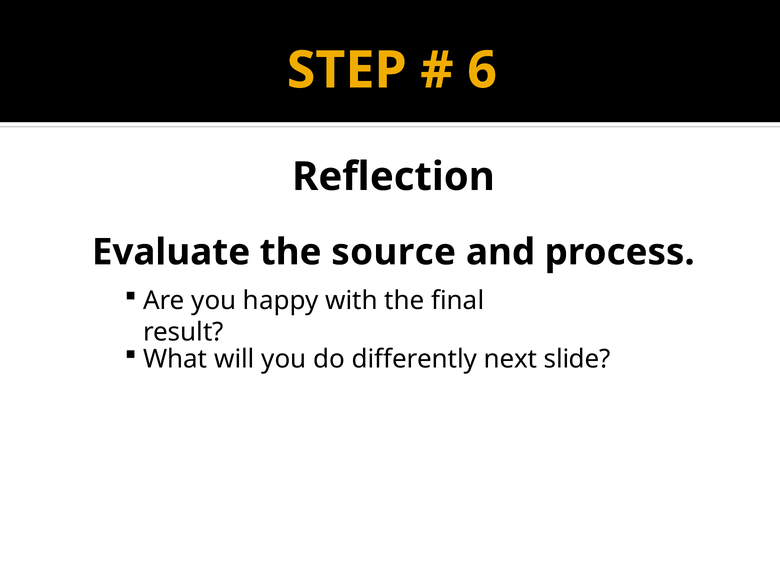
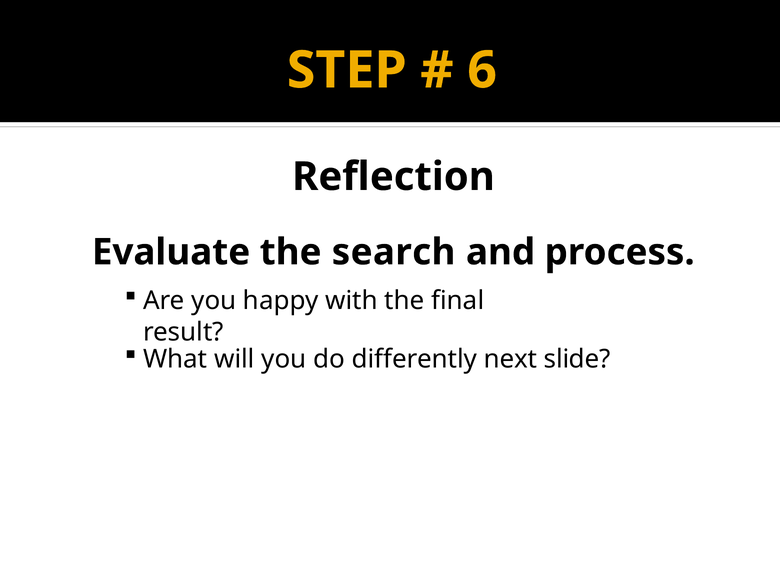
source: source -> search (394, 252)
